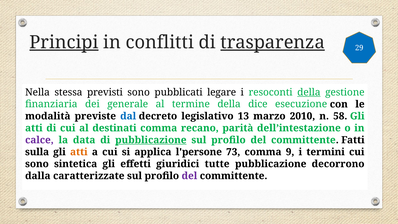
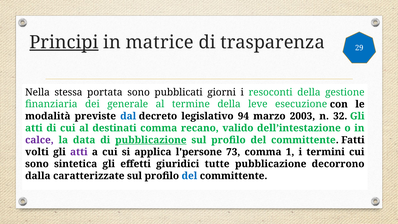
conflitti: conflitti -> matrice (160, 42)
trasparenza underline: present -> none (273, 42)
previsti: previsti -> portata (105, 92)
legare: legare -> giorni (222, 92)
della underline: present -> none (309, 92)
dice: dice -> leve (258, 104)
13: 13 -> 94 (243, 116)
2010: 2010 -> 2003 (302, 116)
58: 58 -> 32 (340, 116)
parità: parità -> valido (238, 128)
sulla: sulla -> volti (37, 152)
atti colour: orange -> purple (79, 152)
9: 9 -> 1 (290, 152)
del colour: purple -> blue (189, 176)
